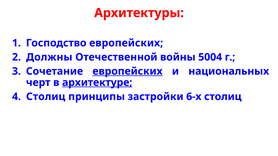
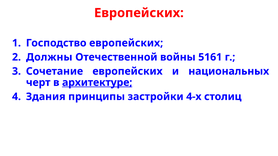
Архитектуры: Архитектуры -> Европейских (139, 13)
5004: 5004 -> 5161 (210, 57)
европейских underline: present -> none (128, 71)
Столиц: Столиц -> Здания (46, 97)
6-х: 6-х -> 4-х (194, 97)
